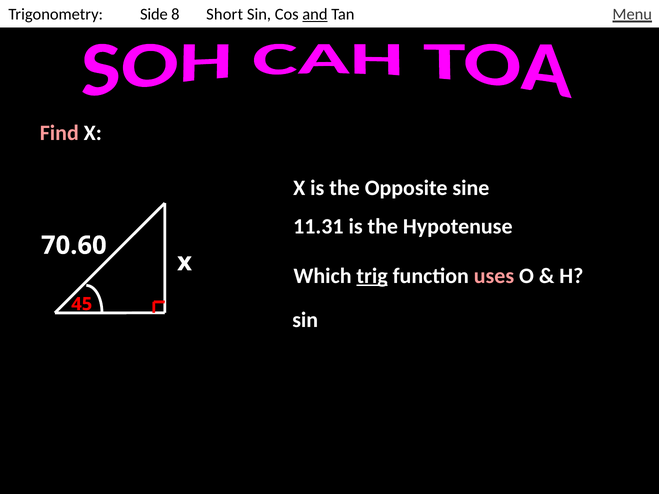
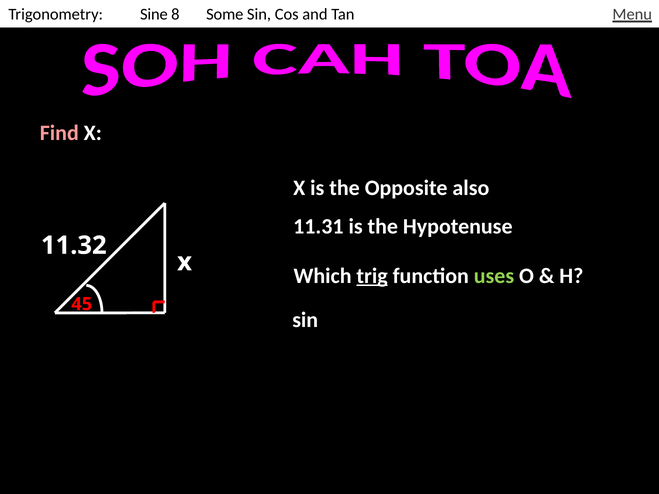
Side: Side -> Sine (154, 14)
Short: Short -> Some (225, 14)
and underline: present -> none (315, 14)
sine: sine -> also (471, 188)
70.60: 70.60 -> 11.32 (74, 246)
uses colour: pink -> light green (494, 276)
